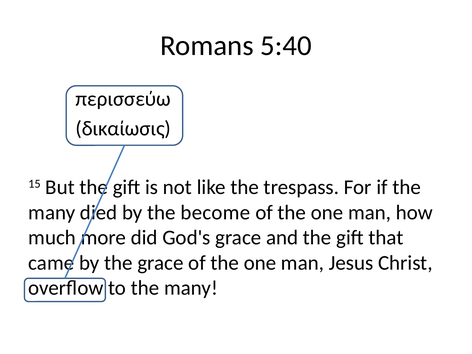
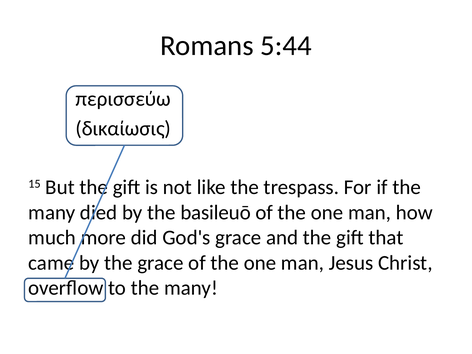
5:40: 5:40 -> 5:44 (286, 46)
become: become -> basileuō (216, 212)
